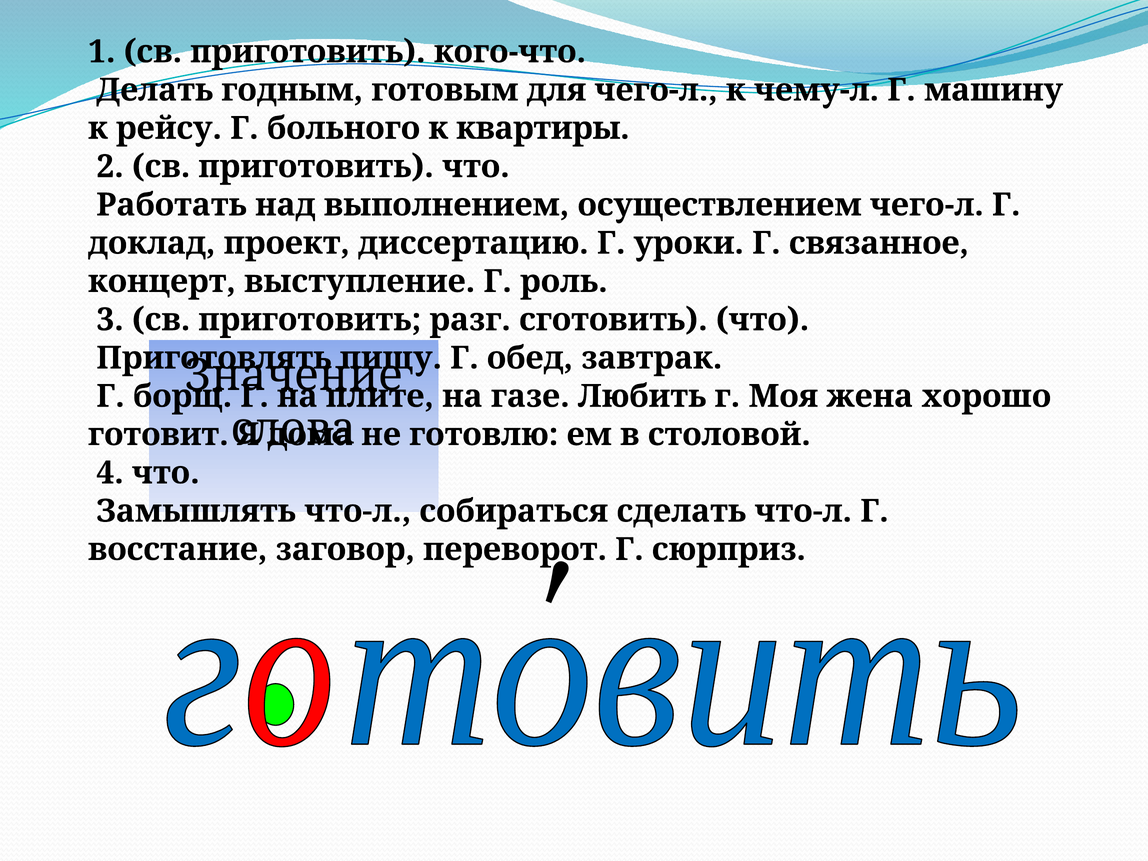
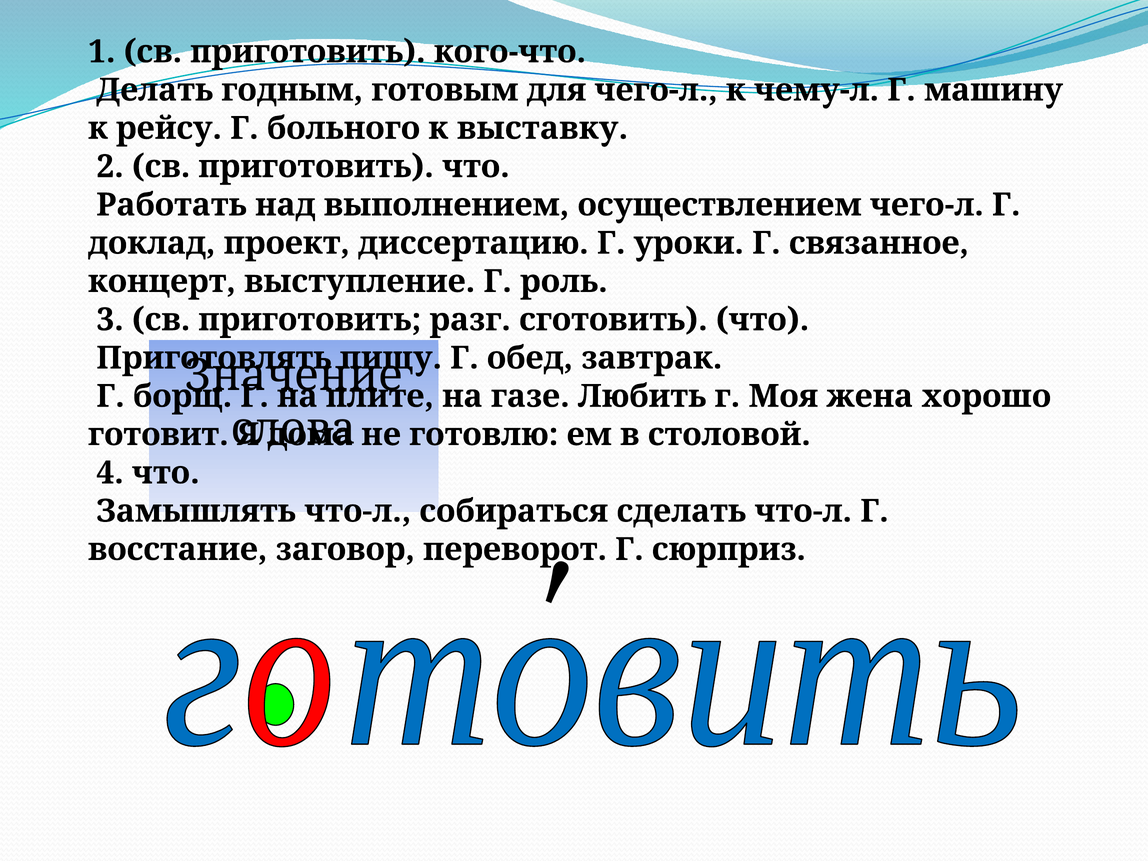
квартиры: квартиры -> выставку (543, 128)
